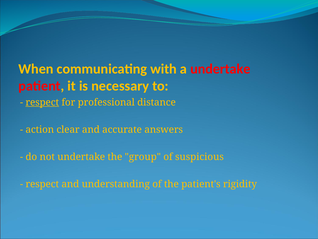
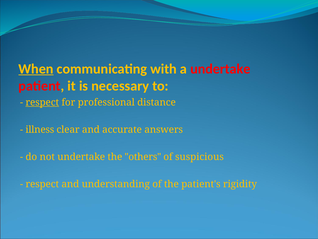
When underline: none -> present (36, 69)
action: action -> illness (40, 129)
group: group -> others (143, 157)
